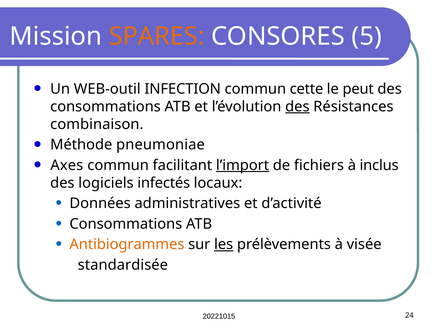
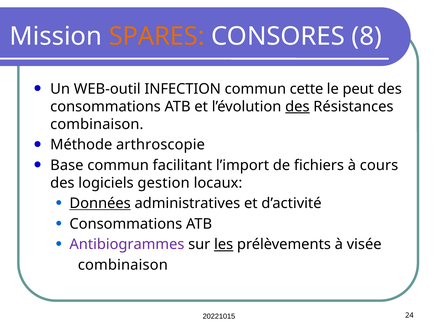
5: 5 -> 8 (367, 36)
pneumoniae: pneumoniae -> arthroscopie (161, 145)
Axes: Axes -> Base (67, 165)
l’import underline: present -> none (243, 165)
inclus: inclus -> cours (379, 165)
infectés: infectés -> gestion (164, 183)
Données underline: none -> present (100, 203)
Antibiogrammes colour: orange -> purple (127, 244)
standardisée: standardisée -> combinaison (123, 265)
